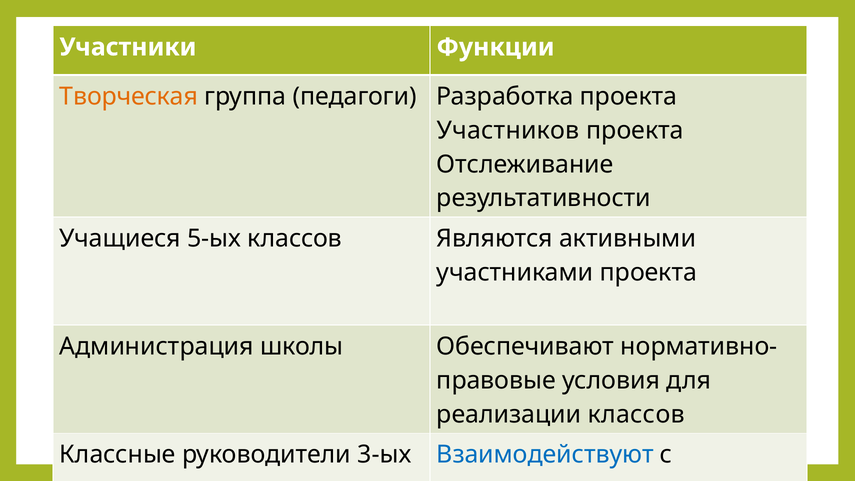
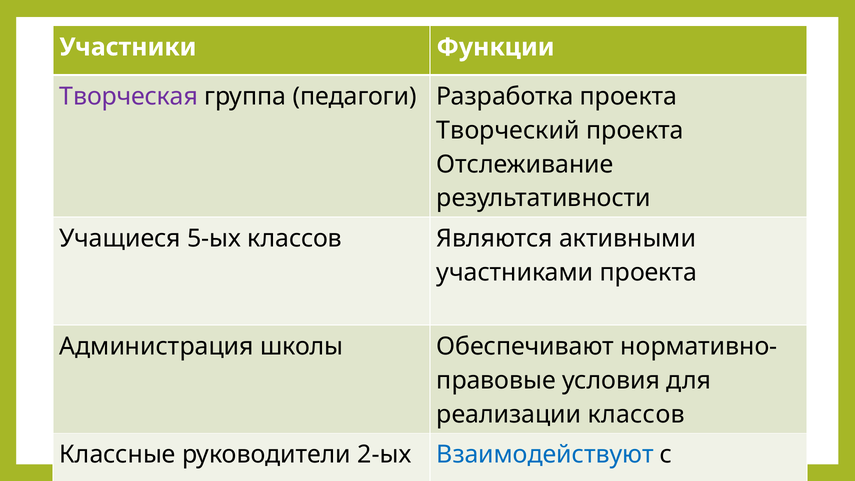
Творческая colour: orange -> purple (129, 97)
Участников: Участников -> Творческий (508, 130)
3-ых: 3-ых -> 2-ых (384, 455)
